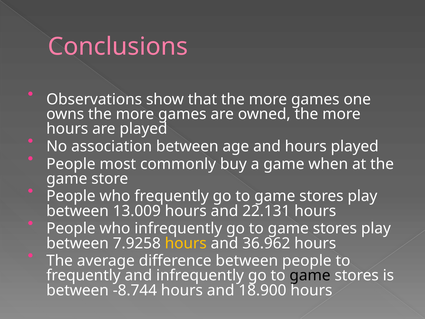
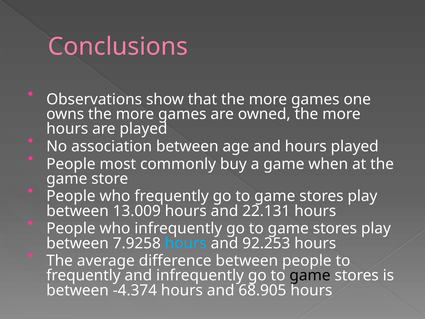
hours colour: yellow -> light blue (186, 243)
36.962: 36.962 -> 92.253 (266, 243)
-8.744: -8.744 -> -4.374 (135, 290)
18.900: 18.900 -> 68.905 (262, 290)
